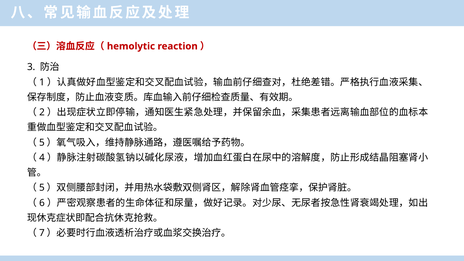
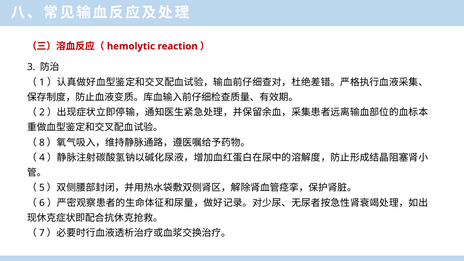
5: 5 -> 8 (42, 143)
